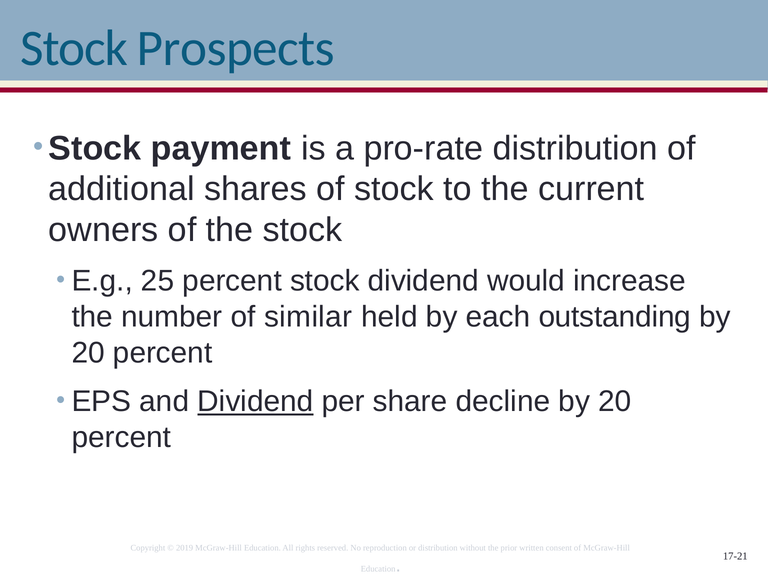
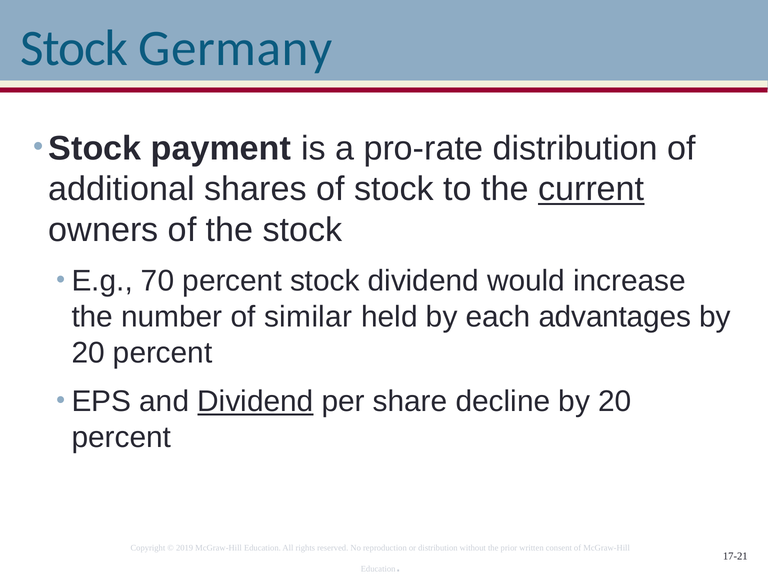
Prospects: Prospects -> Germany (235, 48)
current underline: none -> present (591, 189)
25: 25 -> 70 (158, 281)
outstanding: outstanding -> advantages (615, 317)
